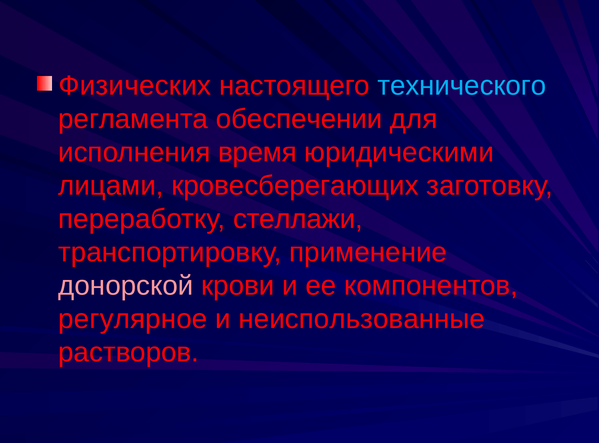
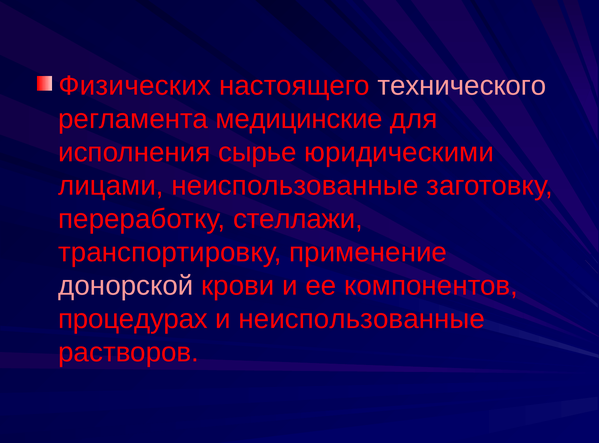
технического colour: light blue -> pink (462, 85)
обеспечении: обеспечении -> медицинские (299, 119)
время: время -> сырье (257, 152)
лицами кровесберегающих: кровесберегающих -> неиспользованные (295, 186)
регулярное: регулярное -> процедурах (133, 319)
